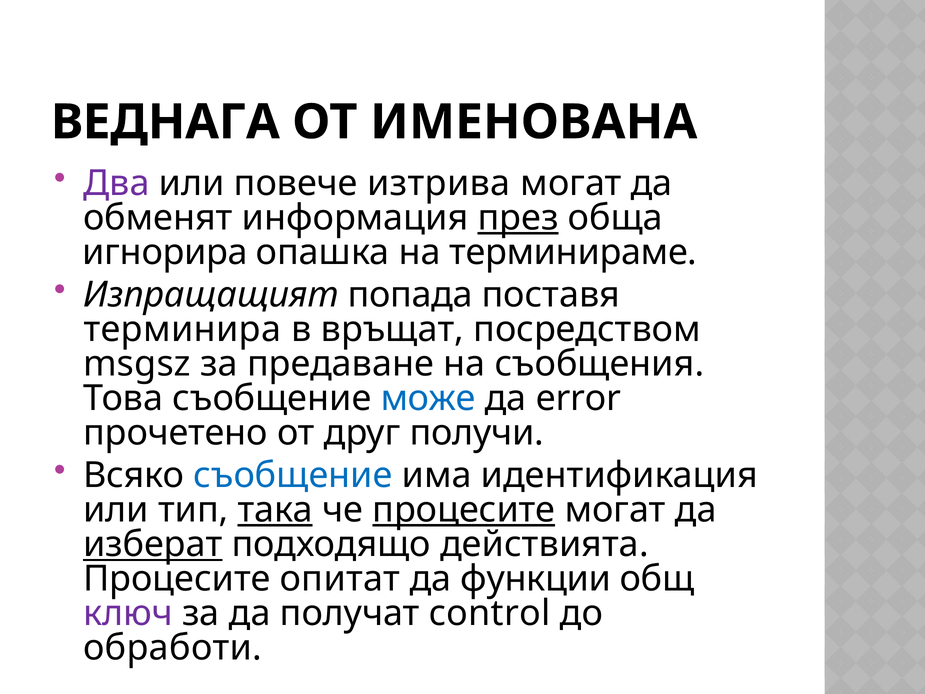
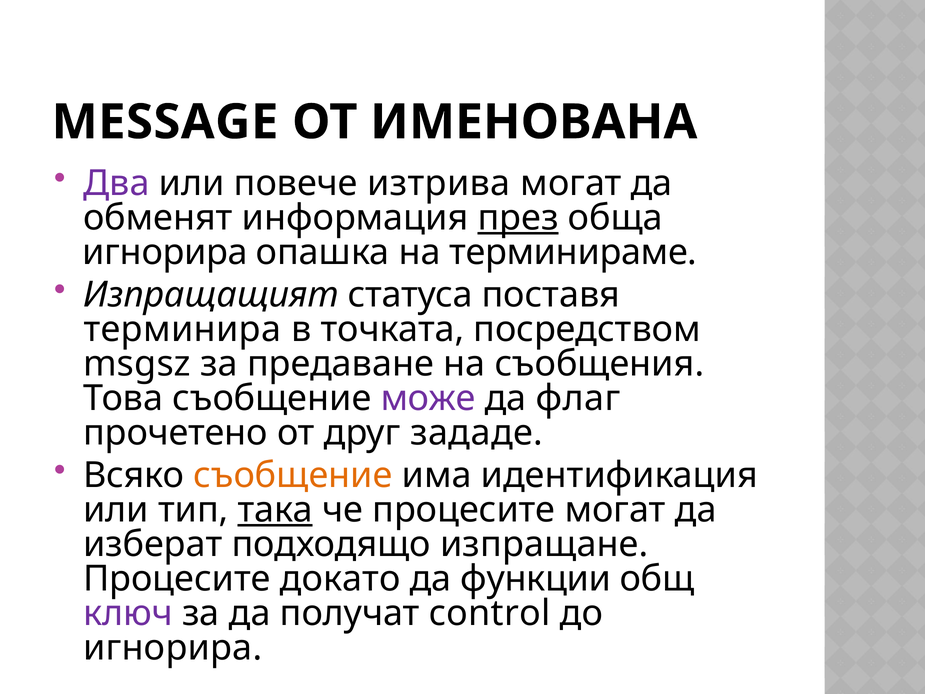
ВЕДНАГА: ВЕДНАГА -> MESSAGE (165, 122)
попада: попада -> статуса (410, 295)
връщат: връщат -> точката (393, 329)
може colour: blue -> purple (428, 398)
error: error -> флаг (578, 398)
получи: получи -> зададе (477, 433)
съобщение colour: blue -> orange (293, 475)
процесите underline: present -> none (464, 510)
изберат underline: present -> none (153, 544)
действията: действията -> изпращане (544, 544)
опитат: опитат -> докато (340, 579)
обработи: обработи -> игнорира (173, 648)
